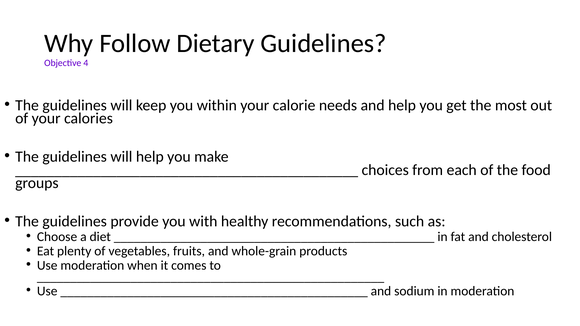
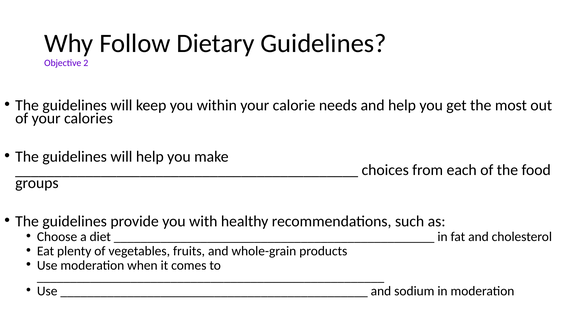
4: 4 -> 2 (86, 63)
